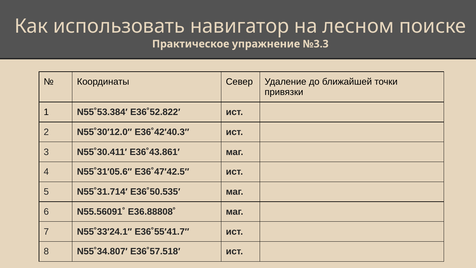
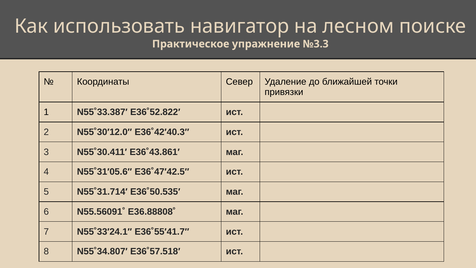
N55˚53.384′: N55˚53.384′ -> N55˚33.387′ (102, 112)
